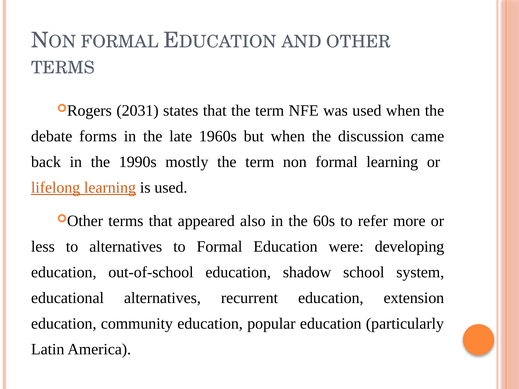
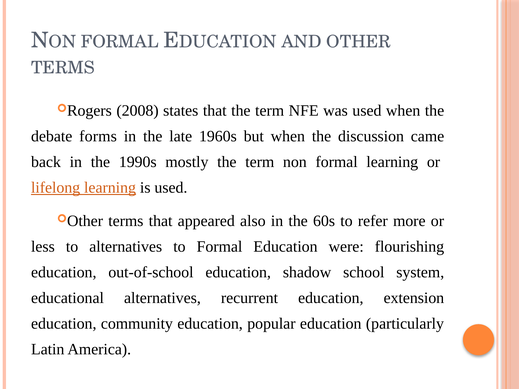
2031: 2031 -> 2008 (138, 111)
developing: developing -> flourishing (409, 247)
